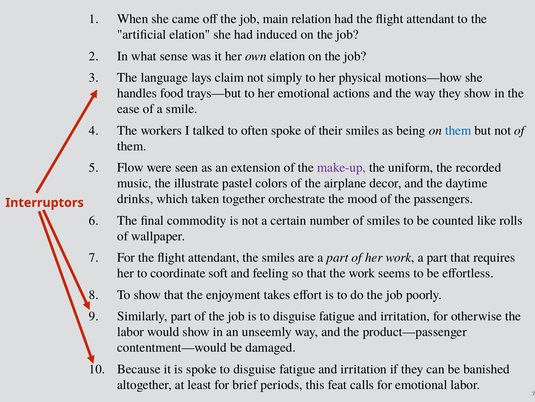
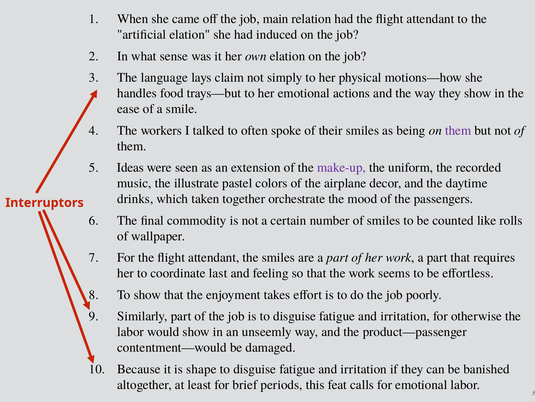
them colour: blue -> purple (458, 130)
Flow: Flow -> Ideas (130, 167)
soft: soft -> last (218, 273)
is spoke: spoke -> shape (201, 368)
